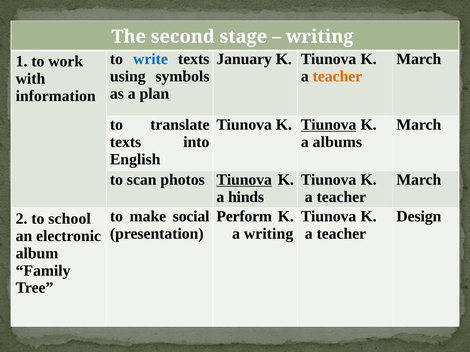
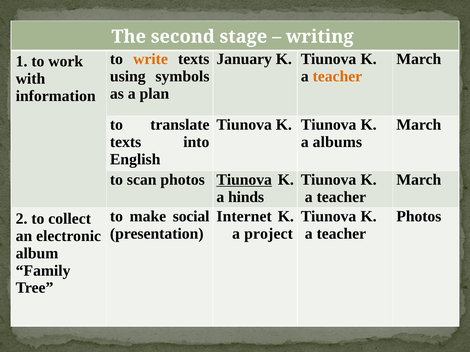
write colour: blue -> orange (151, 59)
Tiunova underline: present -> none (329, 125)
Perform: Perform -> Internet (244, 217)
Design: Design -> Photos (419, 217)
school: school -> collect (70, 219)
a writing: writing -> project (269, 234)
